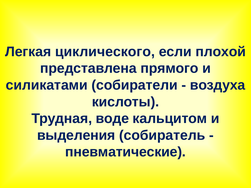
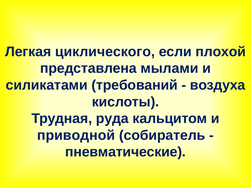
прямого: прямого -> мылами (169, 68)
собиратели: собиратели -> требований (135, 85)
воде: воде -> руда (112, 119)
выделения: выделения -> приводной (76, 135)
